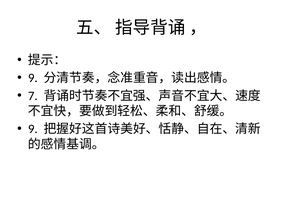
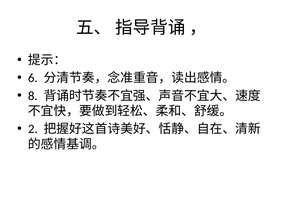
9: 9 -> 6 (33, 78)
7: 7 -> 8 (33, 96)
9: 9 -> 2 (33, 129)
